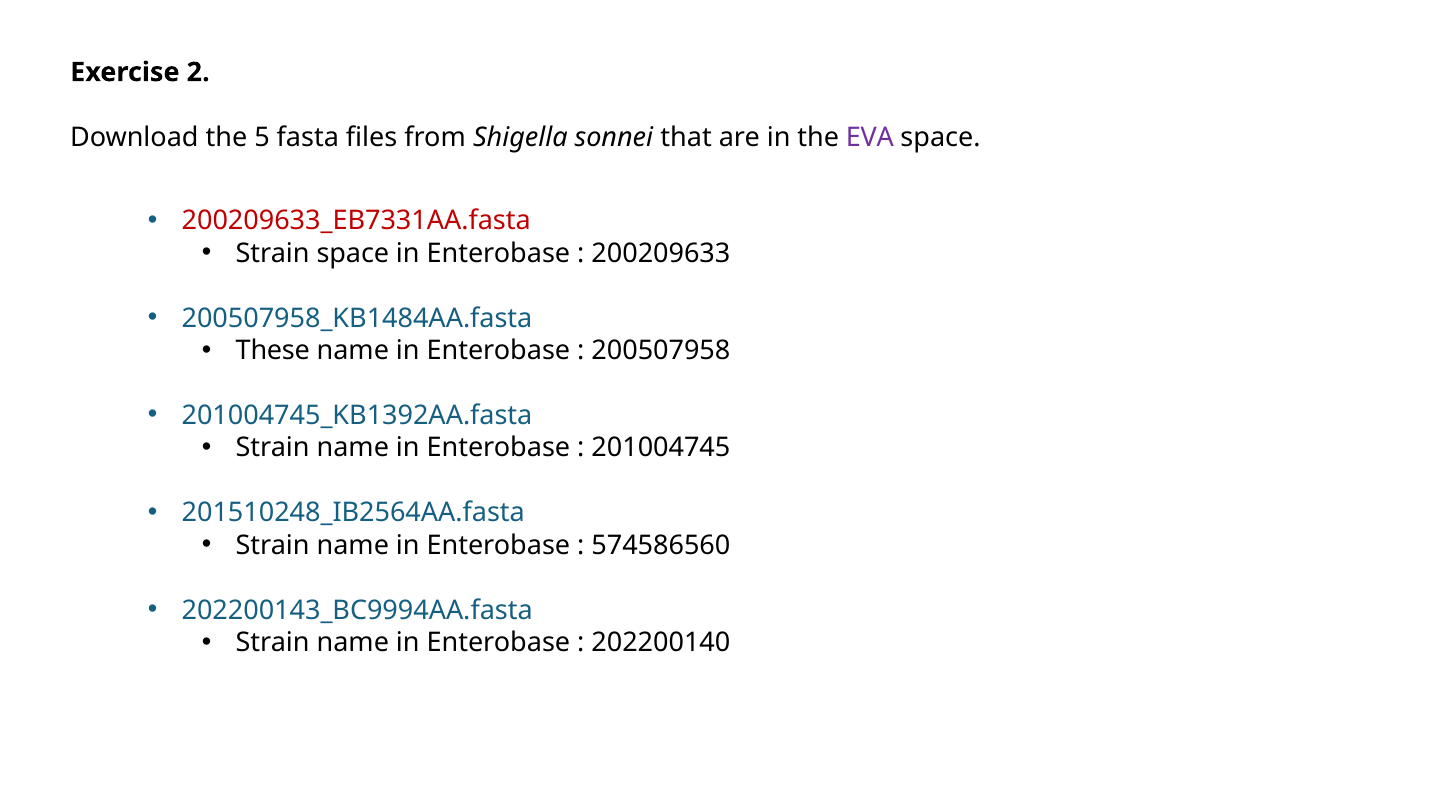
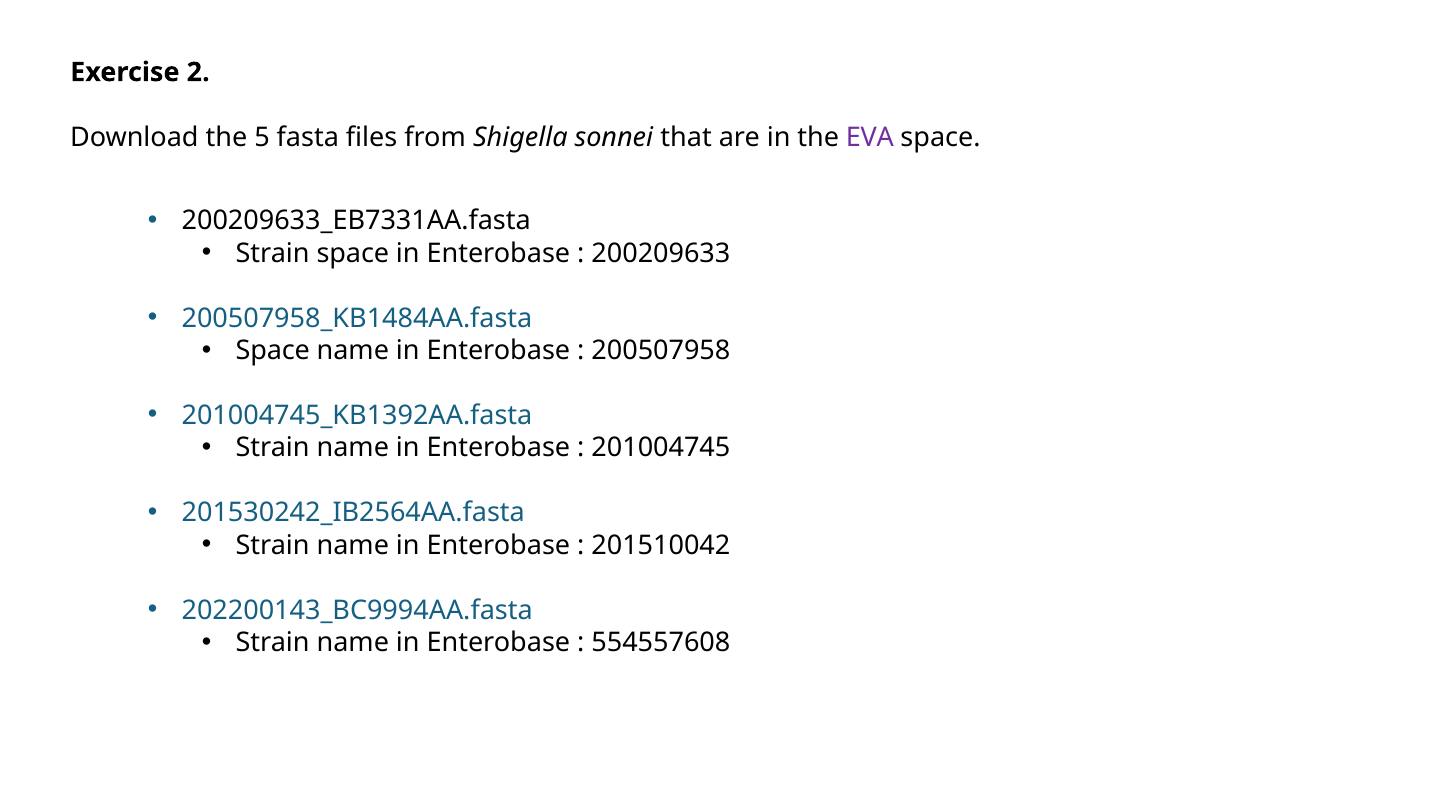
200209633_EB7331AA.fasta colour: red -> black (356, 221)
These: These -> Space (273, 350)
201510248_IB2564AA.fasta: 201510248_IB2564AA.fasta -> 201530242_IB2564AA.fasta (353, 513)
574586560: 574586560 -> 201510042 (661, 545)
202200140: 202200140 -> 554557608 (661, 642)
